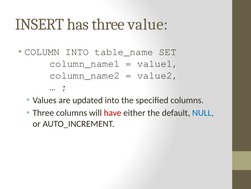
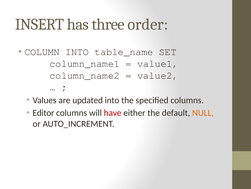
value: value -> order (148, 24)
Three: Three -> Editor (43, 113)
NULL colour: blue -> orange (203, 113)
